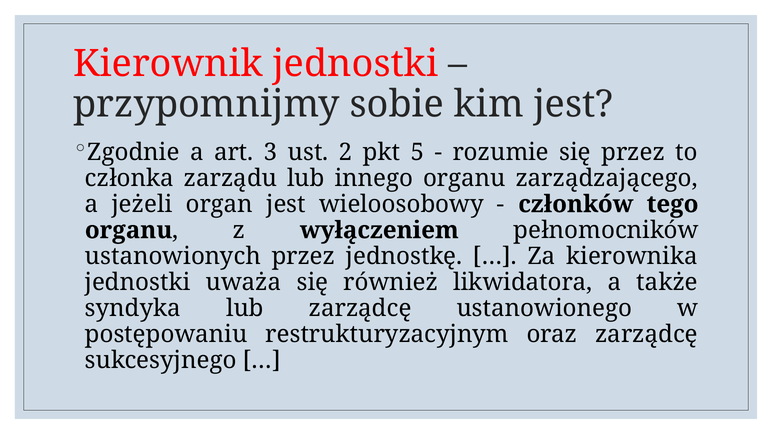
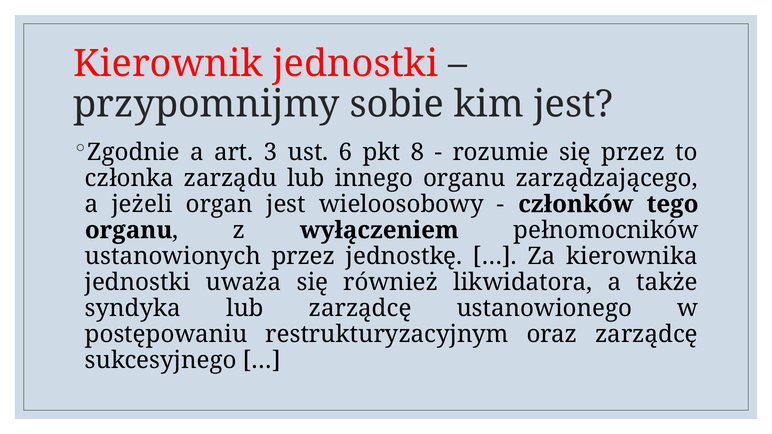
2: 2 -> 6 (346, 152)
5: 5 -> 8 (417, 152)
